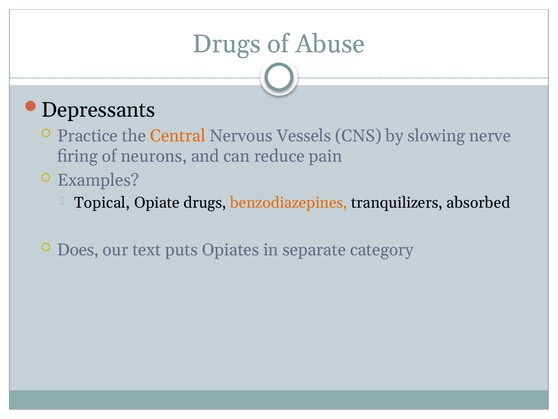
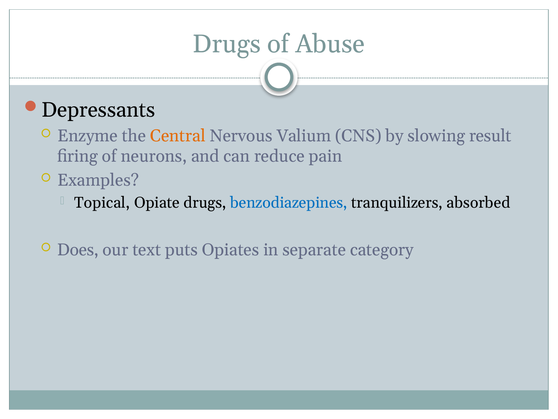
Practice: Practice -> Enzyme (88, 136)
Vessels: Vessels -> Valium (304, 136)
nerve: nerve -> result (490, 136)
benzodiazepines colour: orange -> blue (289, 203)
